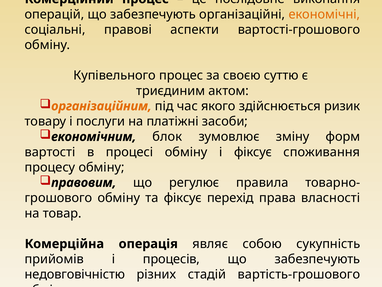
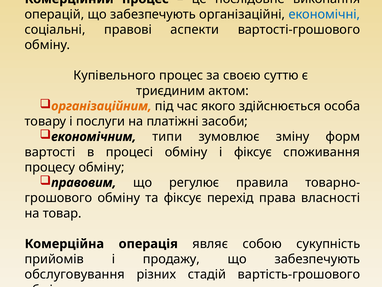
економічні colour: orange -> blue (324, 14)
ризик: ризик -> особа (342, 106)
блок: блок -> типи (167, 137)
процесів: процесів -> продажу (171, 259)
недовговічністю: недовговічністю -> обслуговування (75, 274)
